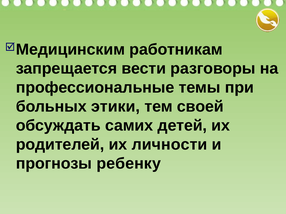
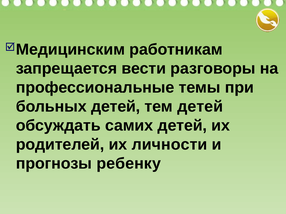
больных этики: этики -> детей (116, 107)
тем своей: своей -> детей (200, 107)
